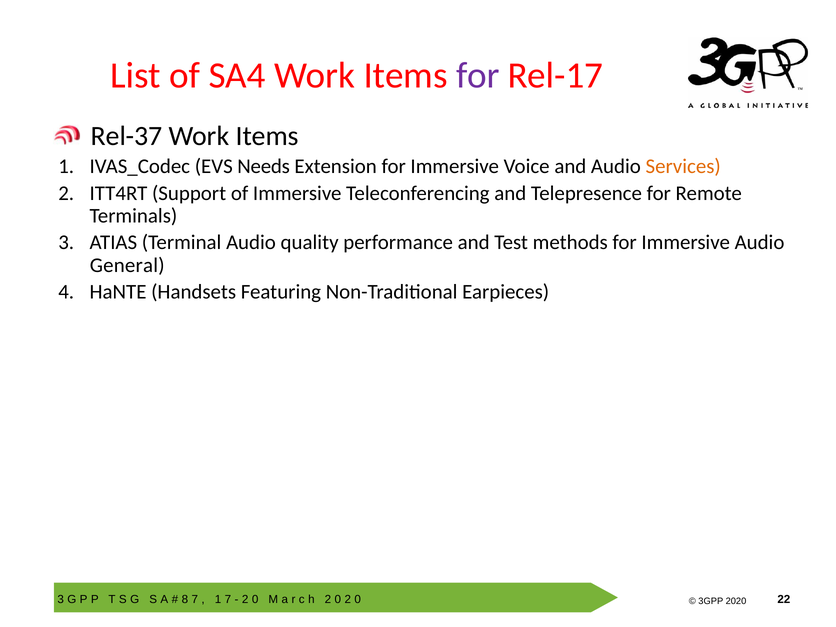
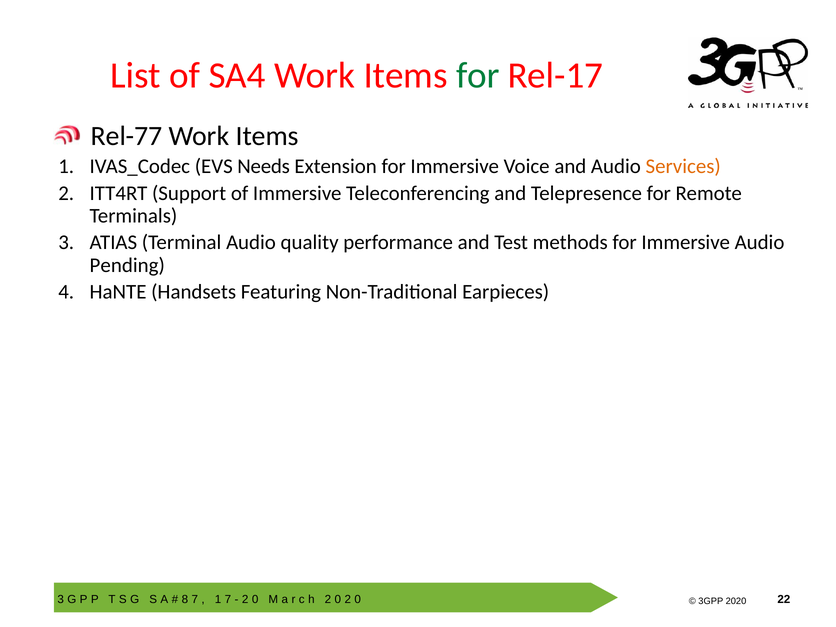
for colour: purple -> green (478, 76)
Rel-37: Rel-37 -> Rel-77 (127, 136)
General: General -> Pending (127, 265)
